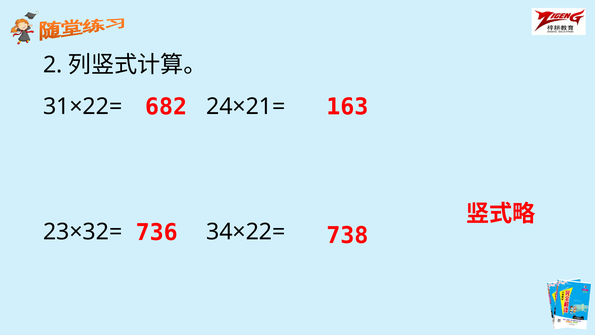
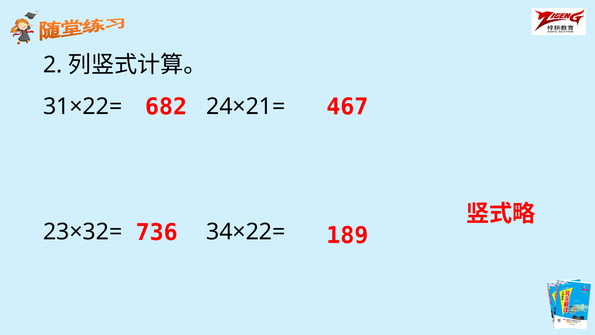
163: 163 -> 467 (347, 107)
738: 738 -> 189 (347, 235)
